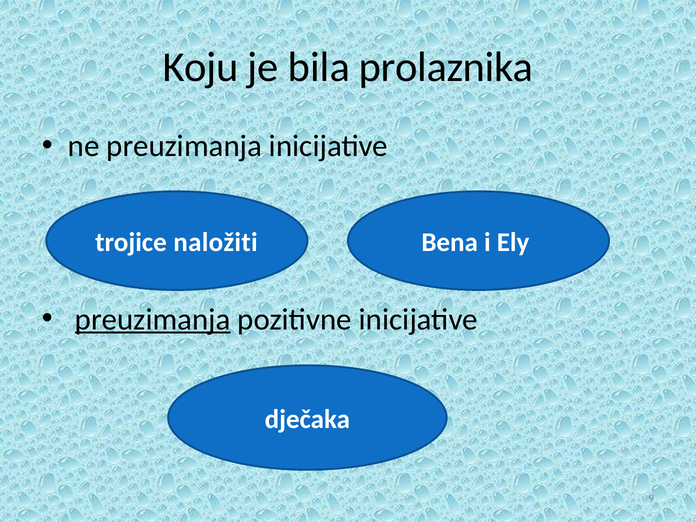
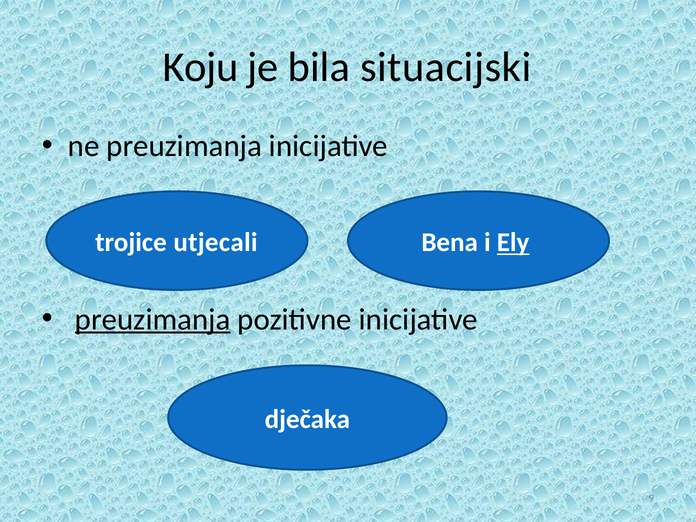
prolaznika: prolaznika -> situacijski (446, 67)
naložiti: naložiti -> utjecali (216, 243)
Ely underline: none -> present (513, 243)
